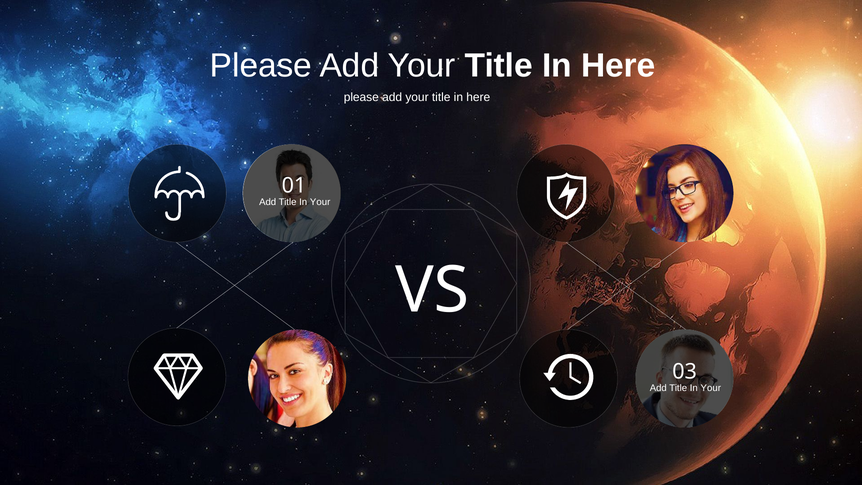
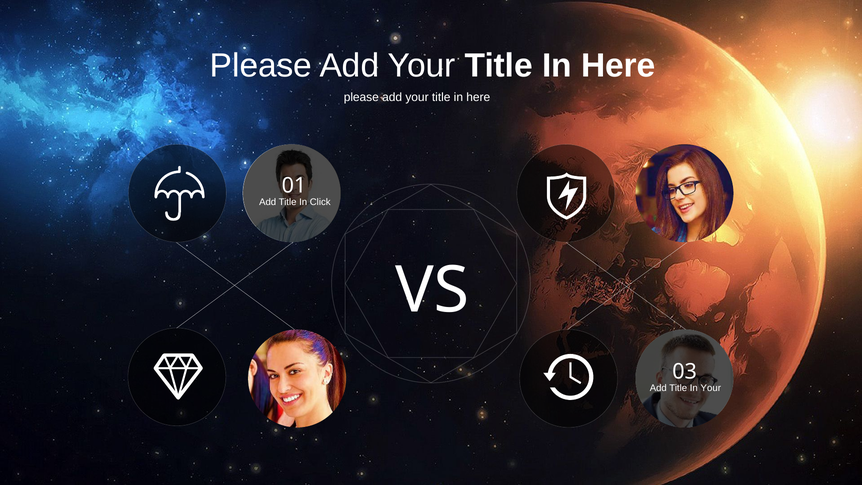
Your: Your -> Click (320, 202)
